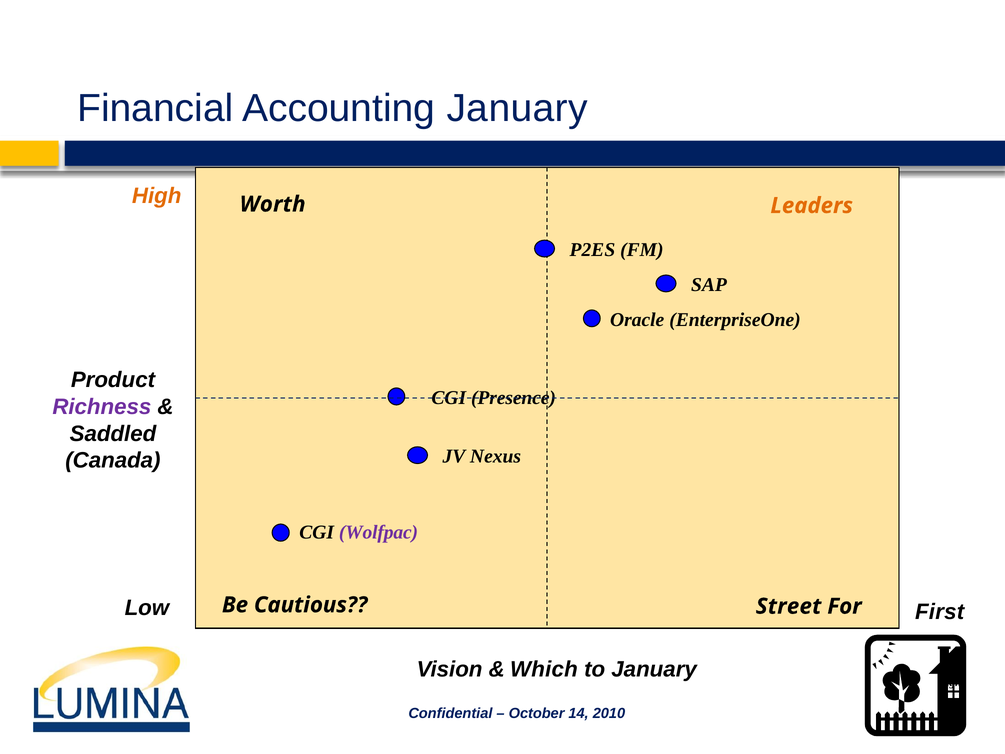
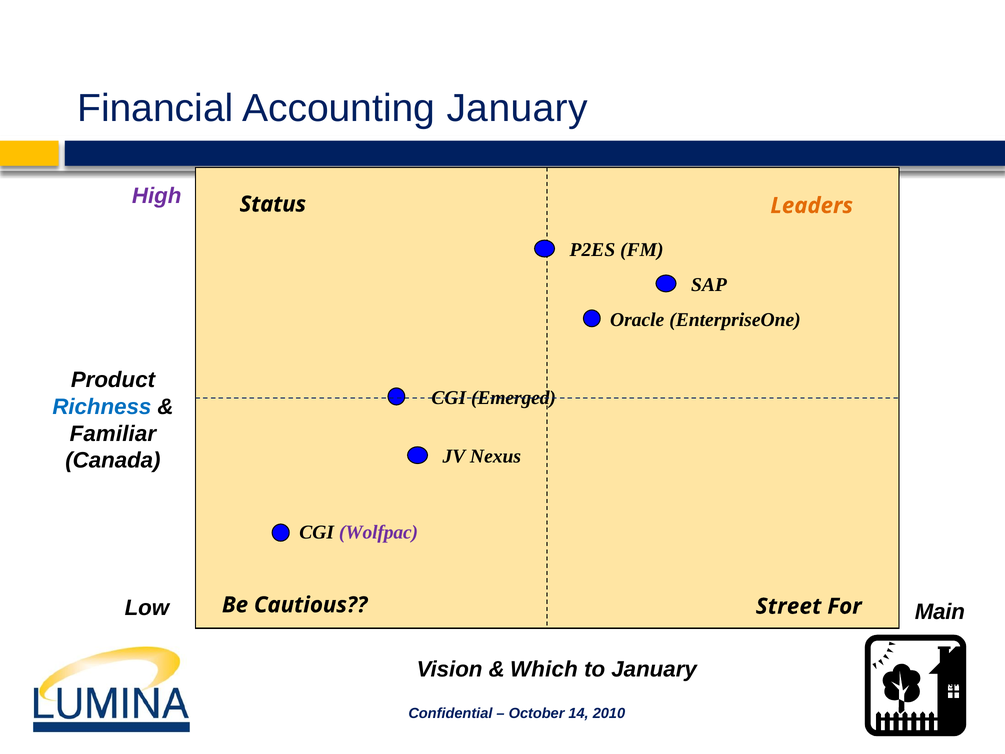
High colour: orange -> purple (157, 196)
Worth: Worth -> Status (273, 204)
Presence: Presence -> Emerged (514, 398)
Richness colour: purple -> blue (102, 407)
Saddled: Saddled -> Familiar (113, 434)
First: First -> Main (940, 612)
